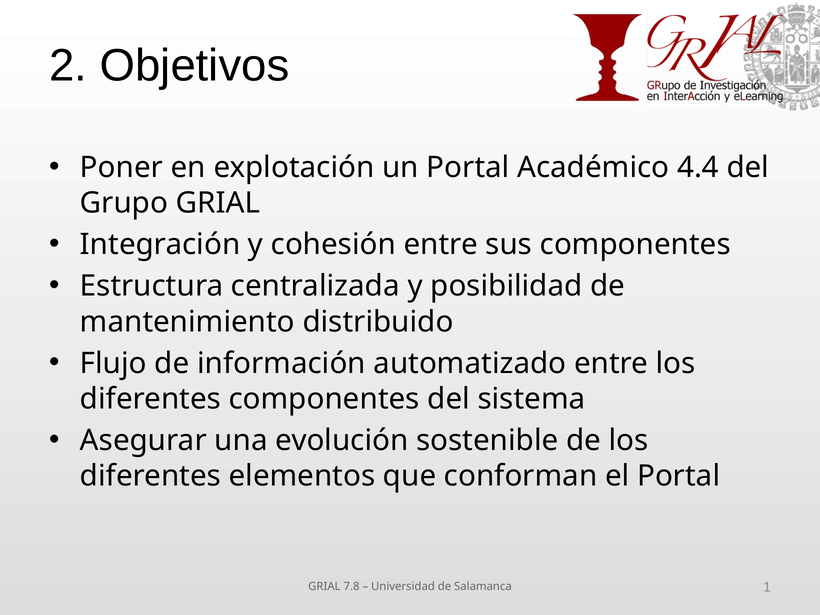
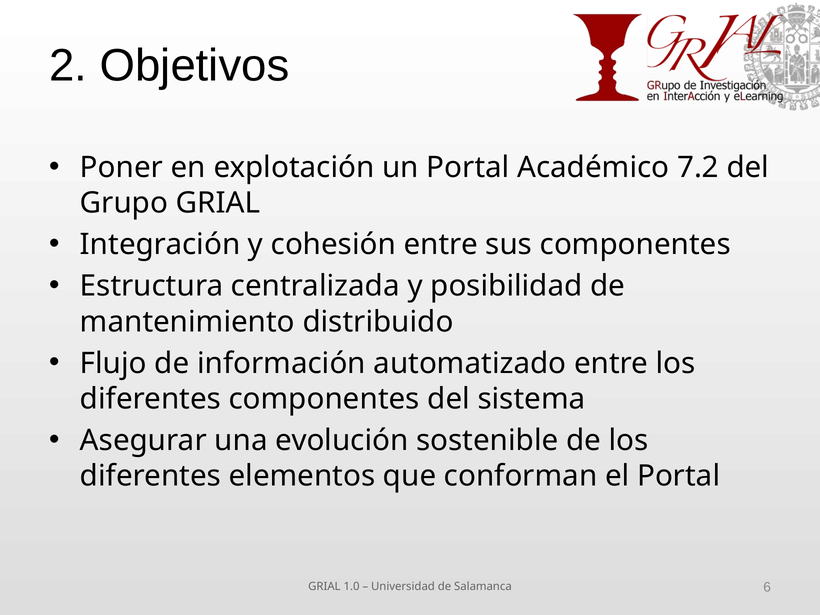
4.4: 4.4 -> 7.2 (698, 167)
7.8: 7.8 -> 1.0 (352, 586)
1: 1 -> 6 (767, 587)
